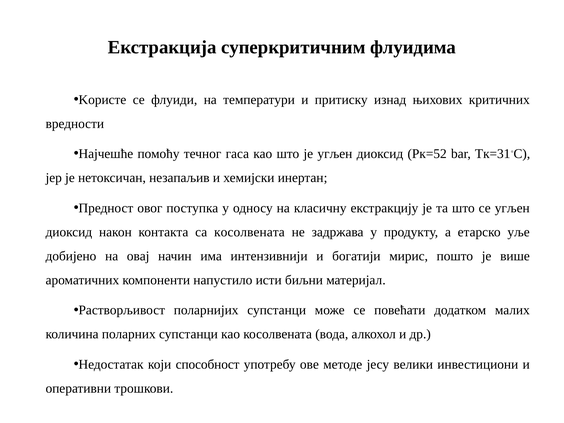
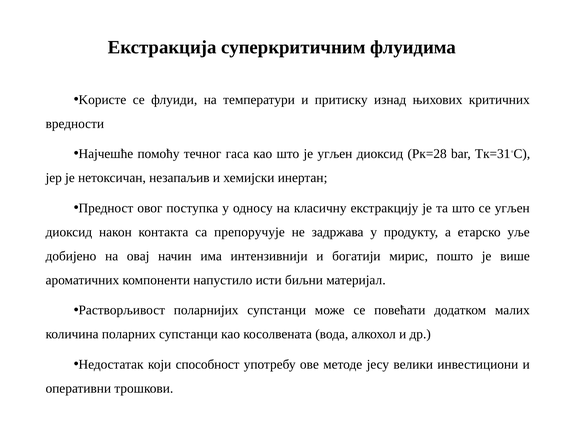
Рк=52: Рк=52 -> Рк=28 (427, 154)
са косолвената: косолвената -> препоручује (249, 232)
